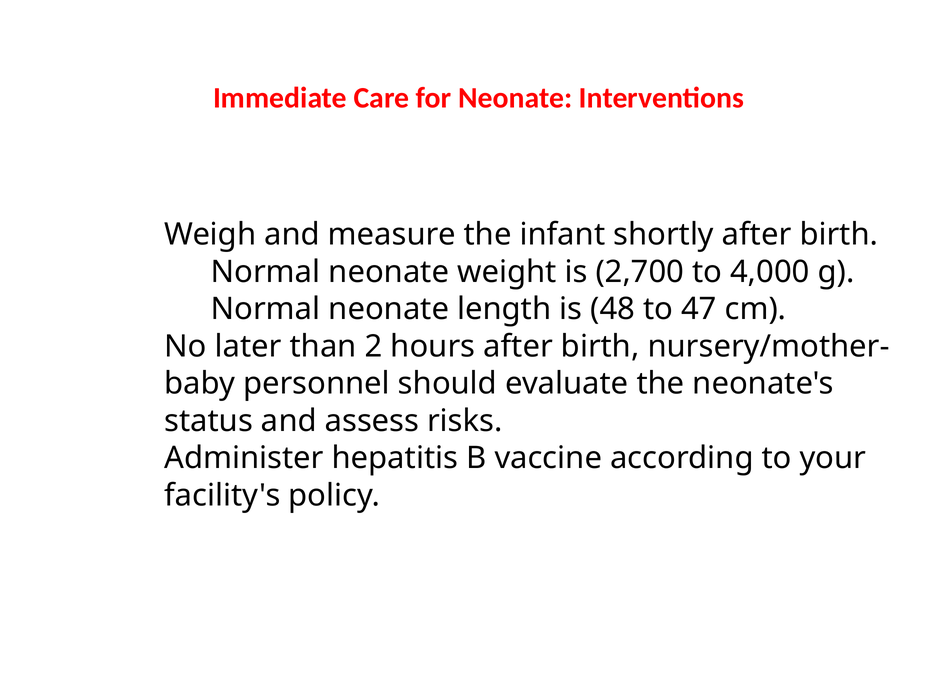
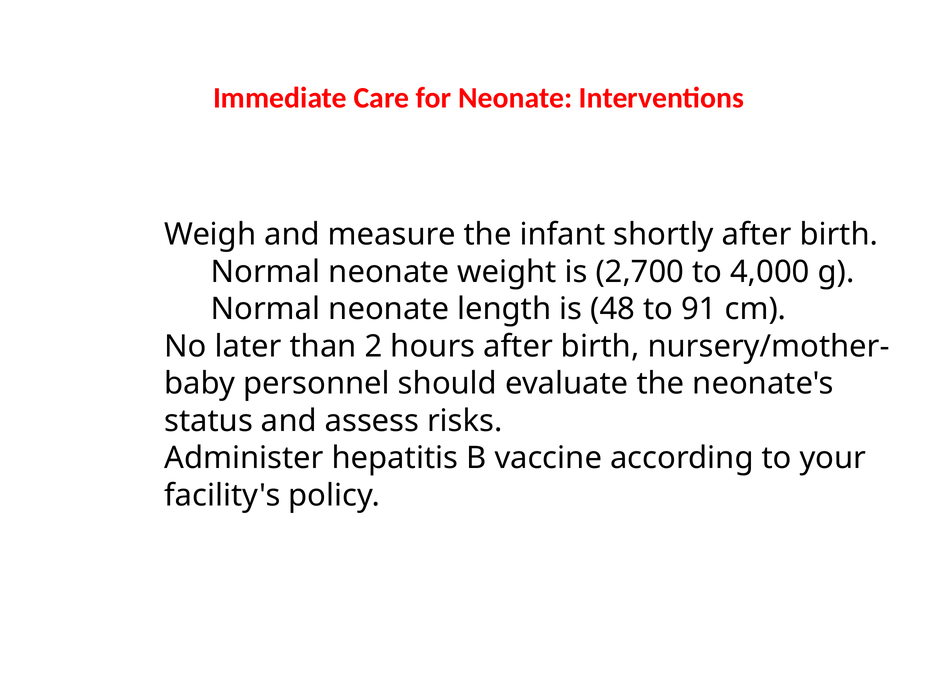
47: 47 -> 91 (699, 309)
